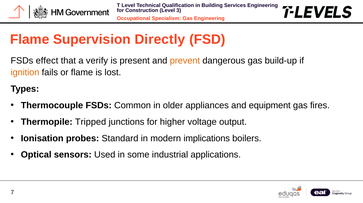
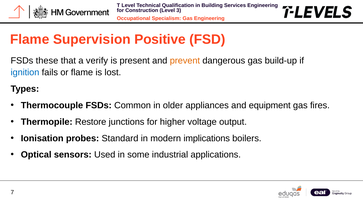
Directly: Directly -> Positive (160, 39)
effect: effect -> these (47, 61)
ignition colour: orange -> blue (25, 72)
Tripped: Tripped -> Restore (91, 122)
